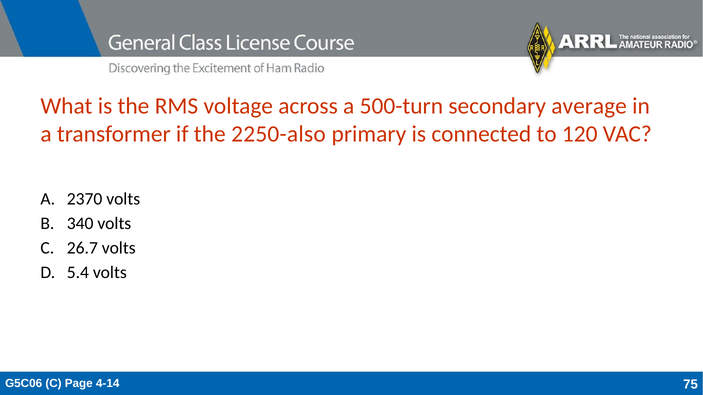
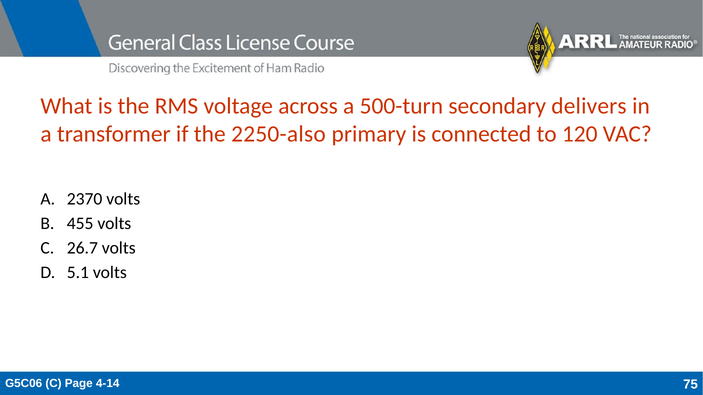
average: average -> delivers (589, 106)
340: 340 -> 455 (80, 224)
5.4: 5.4 -> 5.1 (78, 273)
